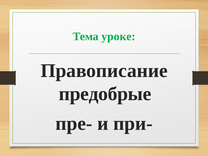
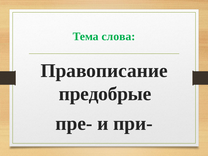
уроке: уроке -> слова (118, 36)
